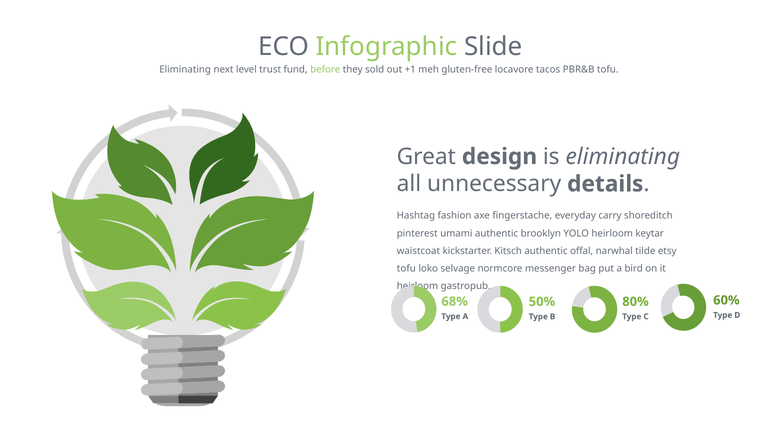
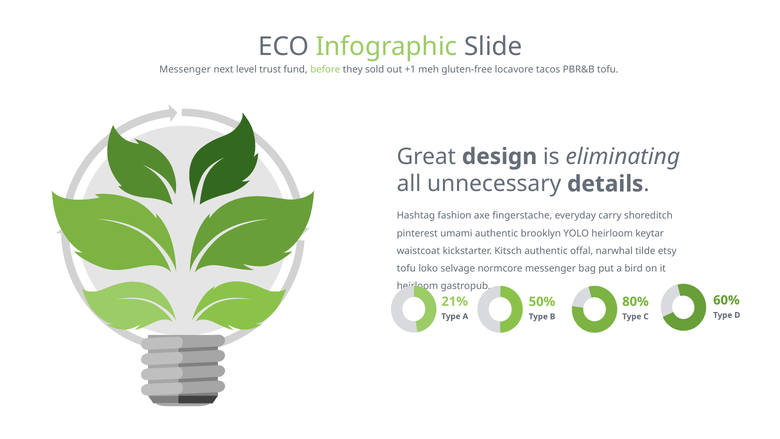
Eliminating: Eliminating -> Messenger (185, 69)
68%: 68% -> 21% (455, 301)
